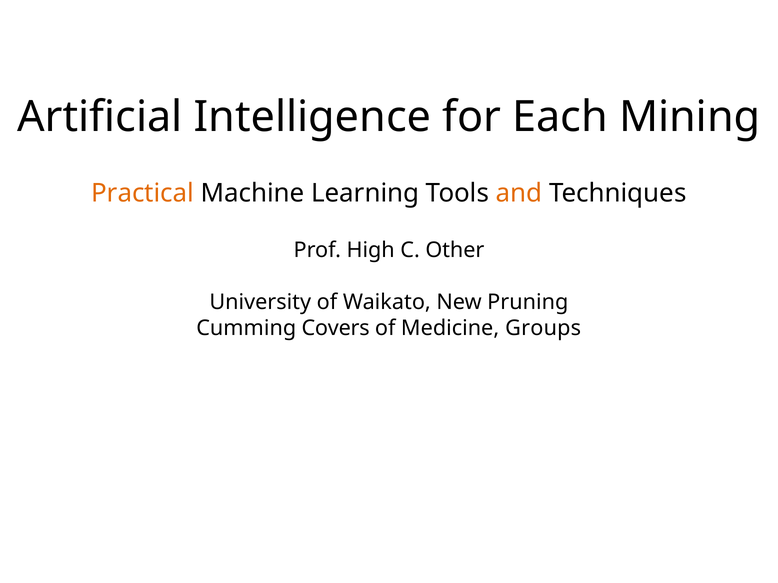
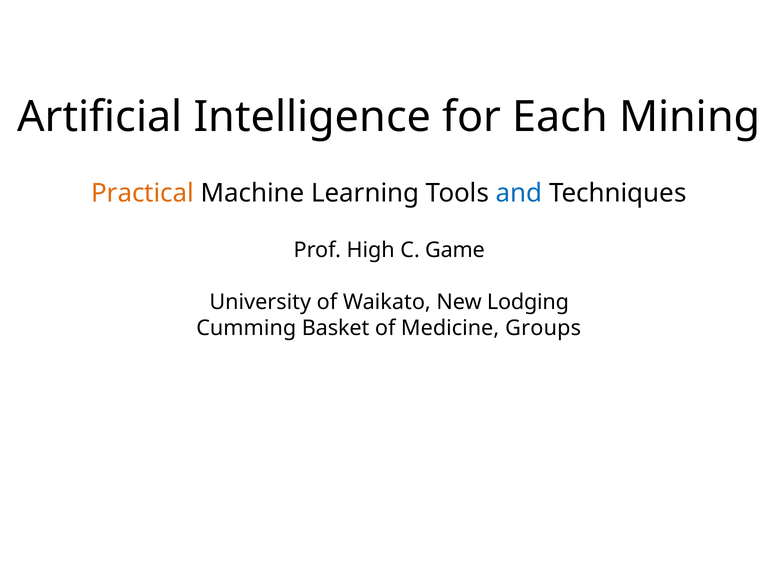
and colour: orange -> blue (519, 194)
Other: Other -> Game (455, 250)
Pruning: Pruning -> Lodging (528, 302)
Covers: Covers -> Basket (336, 328)
